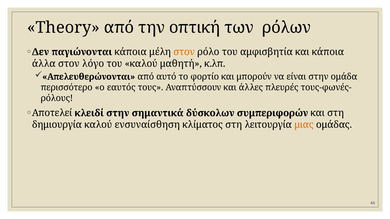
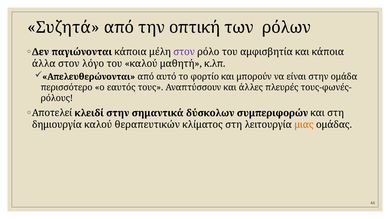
Theory: Theory -> Συζητά (63, 28)
στον colour: orange -> purple (184, 52)
ενσυναίσθηση: ενσυναίσθηση -> θεραπευτικών (147, 125)
